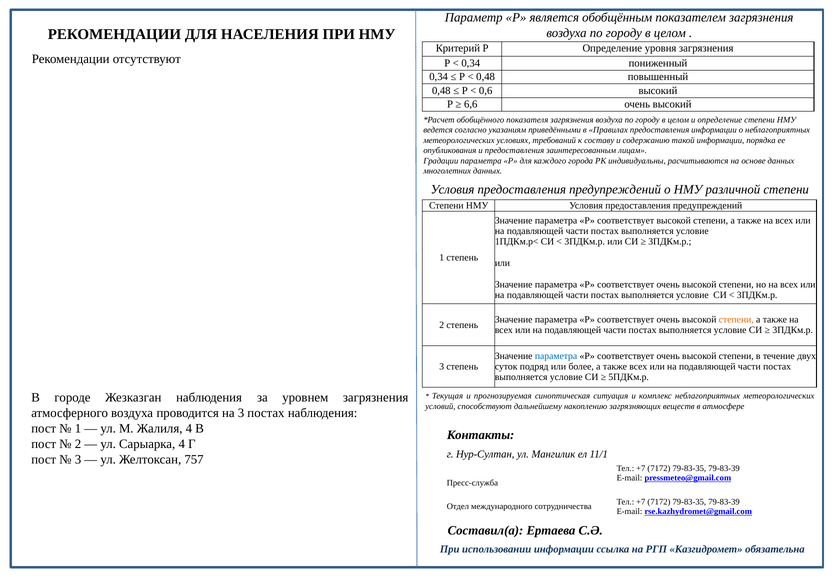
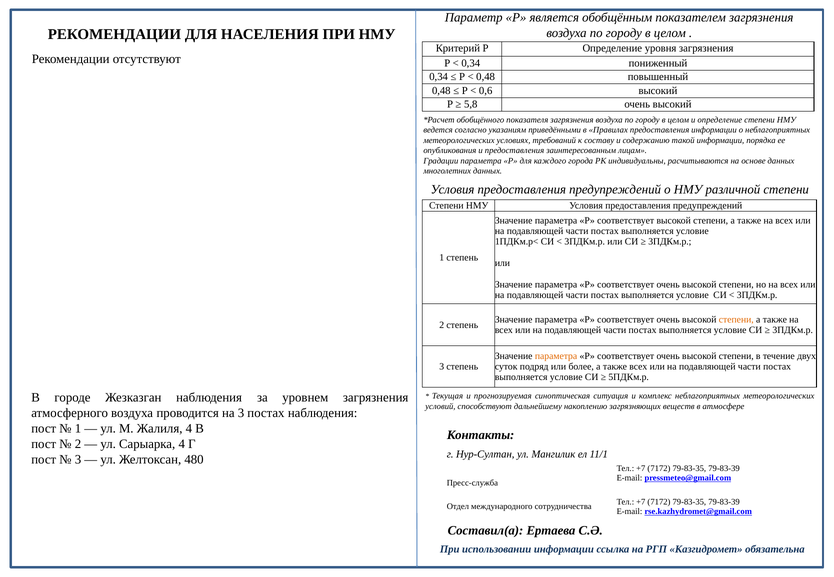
6,6: 6,6 -> 5,8 (471, 104)
параметра colour: blue -> orange (556, 356)
757: 757 -> 480 (194, 460)
